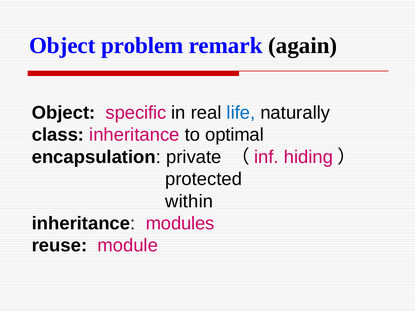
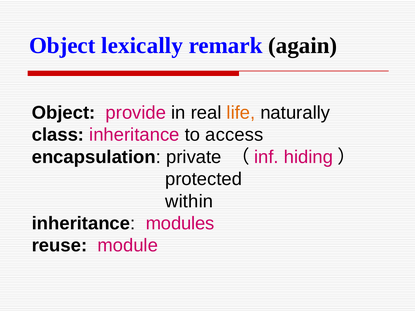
problem: problem -> lexically (142, 46)
specific: specific -> provide (136, 113)
life colour: blue -> orange (241, 113)
optimal: optimal -> access (234, 135)
